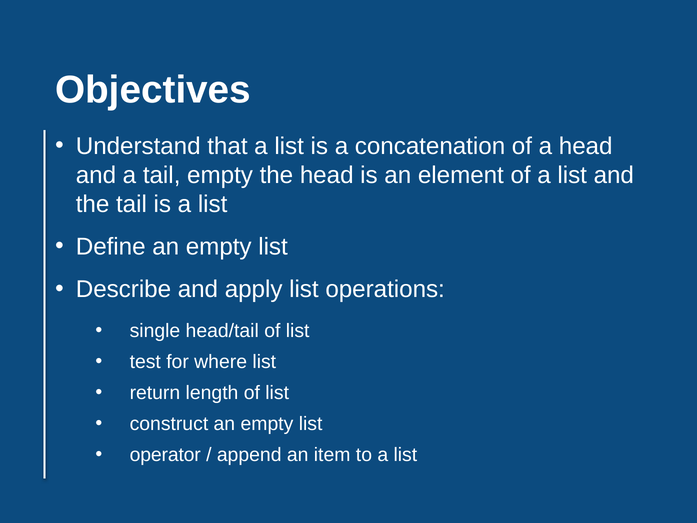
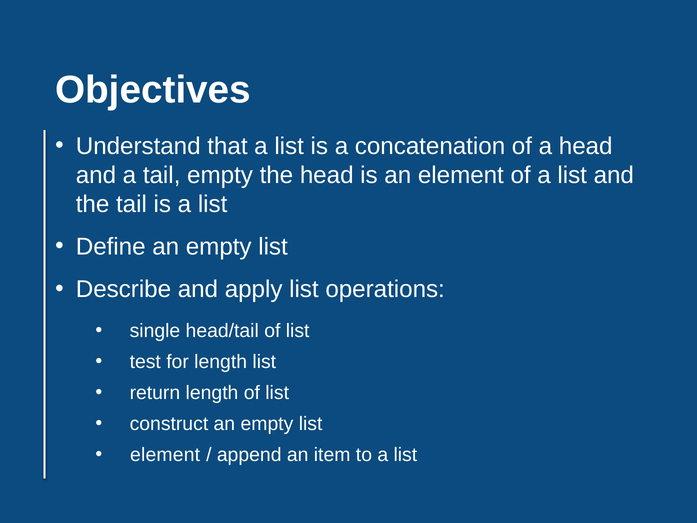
for where: where -> length (221, 362)
operator: operator -> element (165, 455)
